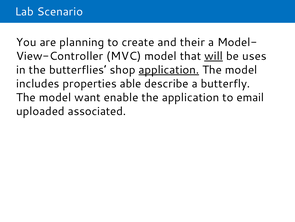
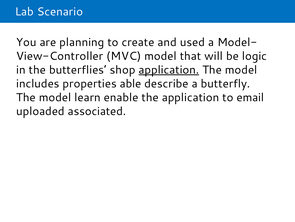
their: their -> used (192, 42)
will underline: present -> none (214, 56)
uses: uses -> logic (254, 56)
want: want -> learn (88, 97)
